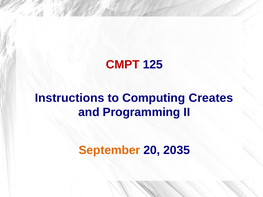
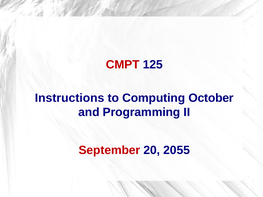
Creates: Creates -> October (211, 98)
September colour: orange -> red (109, 150)
2035: 2035 -> 2055 (177, 150)
